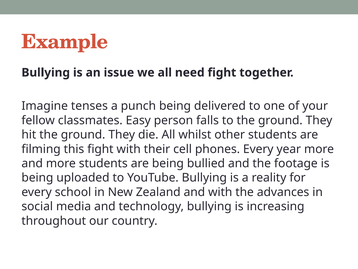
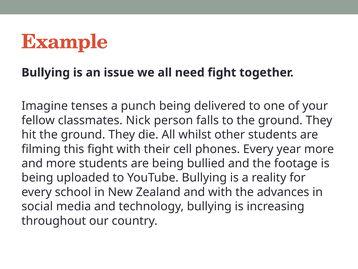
Easy: Easy -> Nick (138, 120)
